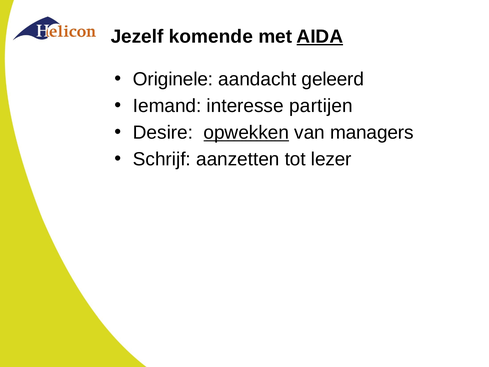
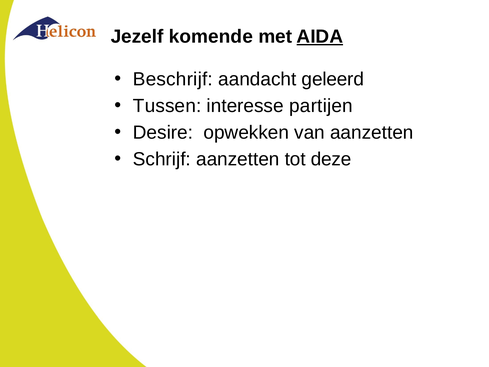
Originele: Originele -> Beschrijf (173, 79)
Iemand: Iemand -> Tussen (167, 106)
opwekken underline: present -> none (246, 132)
van managers: managers -> aanzetten (372, 132)
lezer: lezer -> deze (331, 159)
